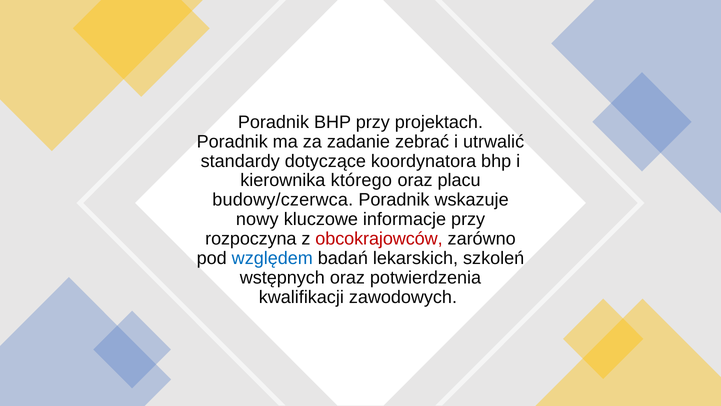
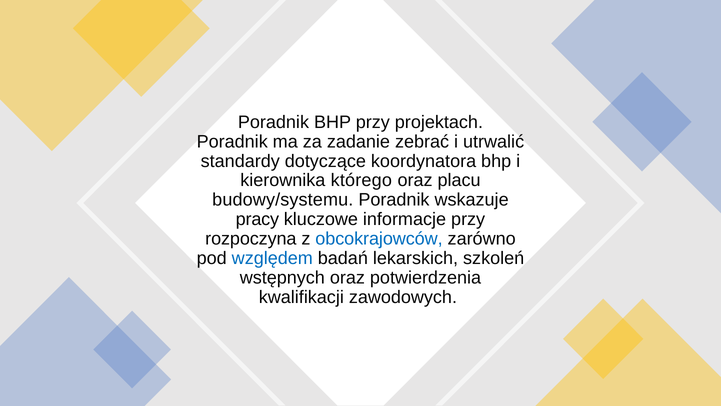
budowy/czerwca: budowy/czerwca -> budowy/systemu (283, 200)
nowy: nowy -> pracy (257, 219)
obcokrajowców colour: red -> blue (379, 239)
